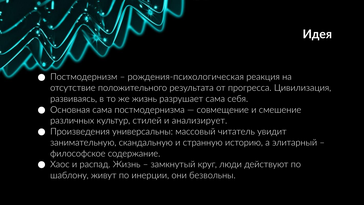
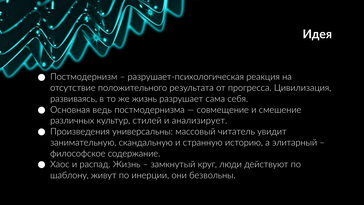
рождения-психологическая: рождения-психологическая -> разрушает-психологическая (186, 77)
Основная сама: сама -> ведь (102, 110)
